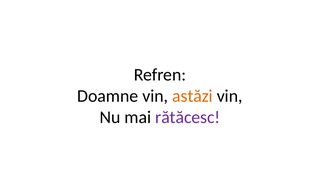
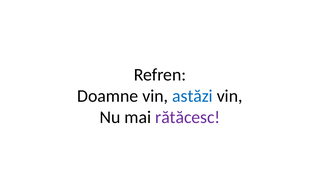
astăzi colour: orange -> blue (193, 96)
